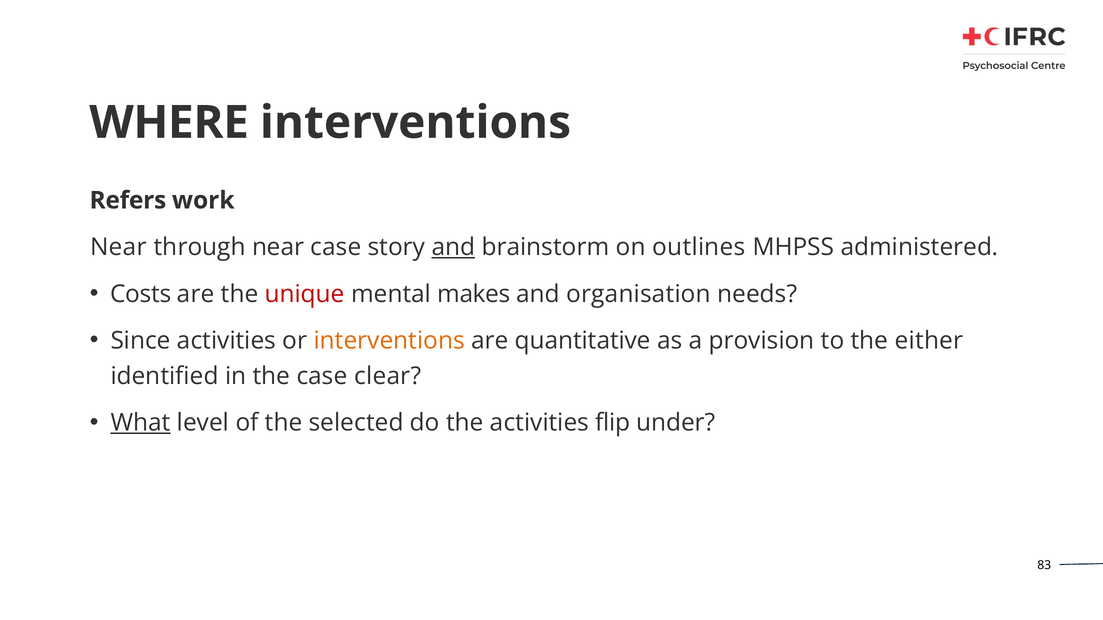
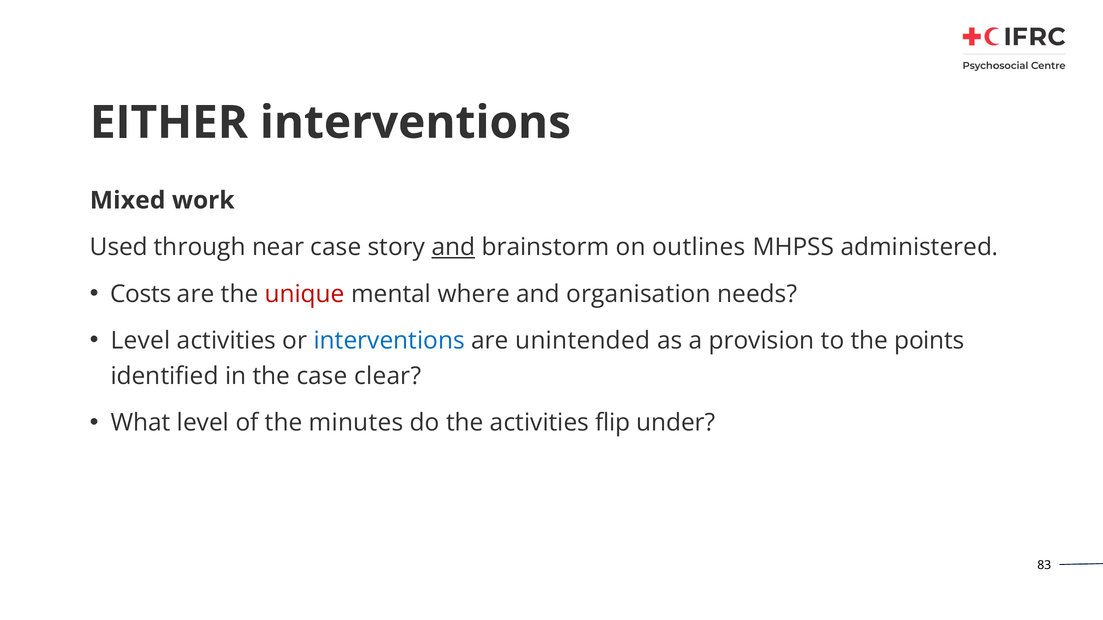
WHERE: WHERE -> EITHER (169, 123)
Refers: Refers -> Mixed (128, 201)
Near: Near -> Used (119, 247)
makes: makes -> where (474, 294)
Since: Since -> Level (140, 341)
interventions colour: orange -> blue (389, 341)
quantitative: quantitative -> unintended (583, 341)
either: either -> points (929, 341)
What underline: present -> none (141, 423)
selected: selected -> minutes (356, 423)
